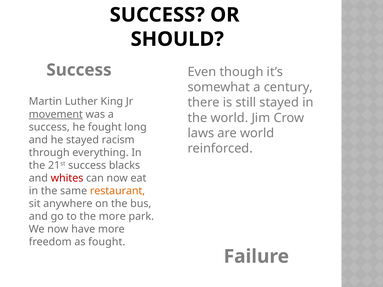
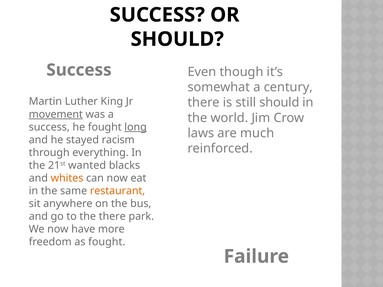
still stayed: stayed -> should (279, 103)
long underline: none -> present (136, 127)
are world: world -> much (257, 133)
21st success: success -> wanted (87, 165)
whites colour: red -> orange (67, 178)
the more: more -> there (112, 217)
